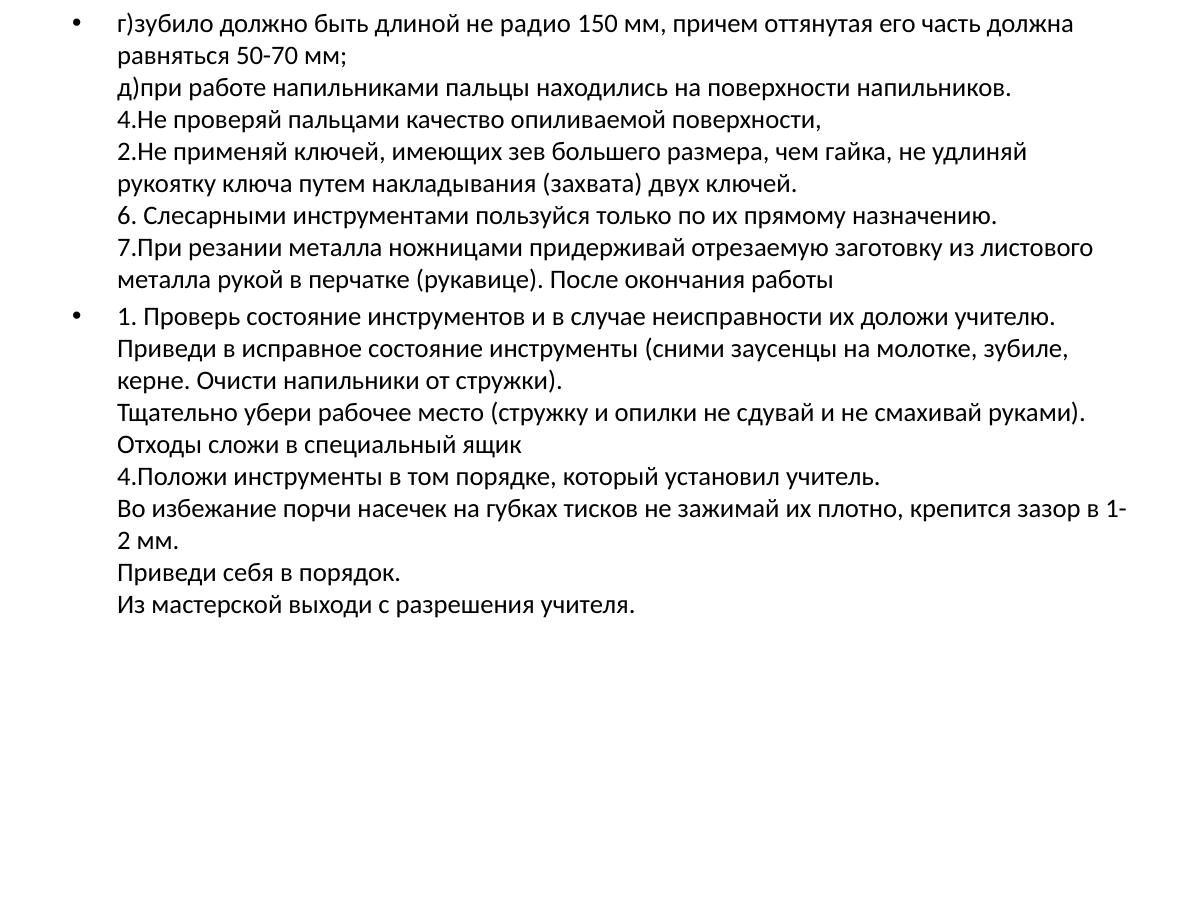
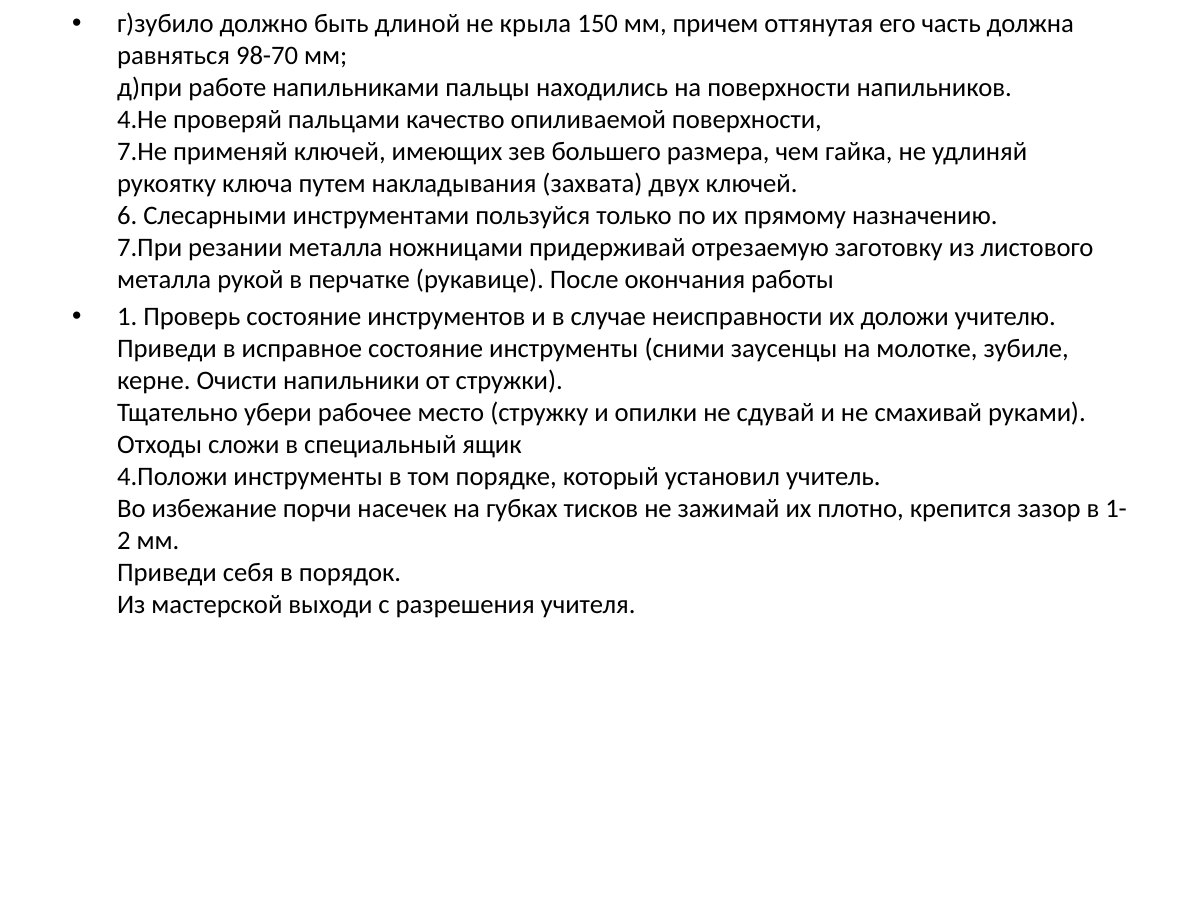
радио: радио -> крыла (535, 24)
50-70: 50-70 -> 98-70 (267, 56)
2.Не: 2.Не -> 7.Не (142, 152)
